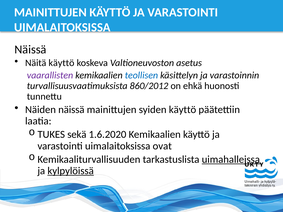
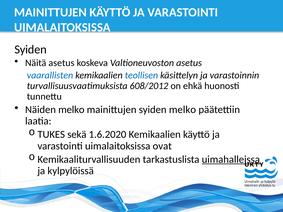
Näissä: Näissä -> Syiden (31, 49)
Näitä käyttö: käyttö -> asetus (61, 63)
vaarallisten colour: purple -> blue (50, 75)
860/2012: 860/2012 -> 608/2012 (149, 86)
Näiden näissä: näissä -> melko (71, 110)
syiden käyttö: käyttö -> melko (182, 110)
kylpylöissä underline: present -> none (71, 171)
